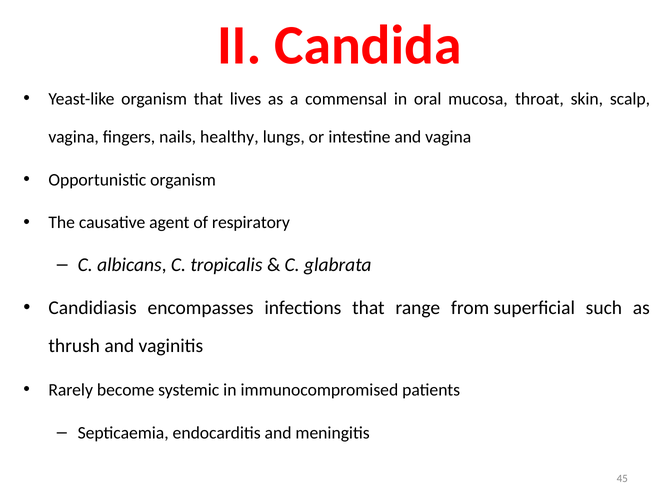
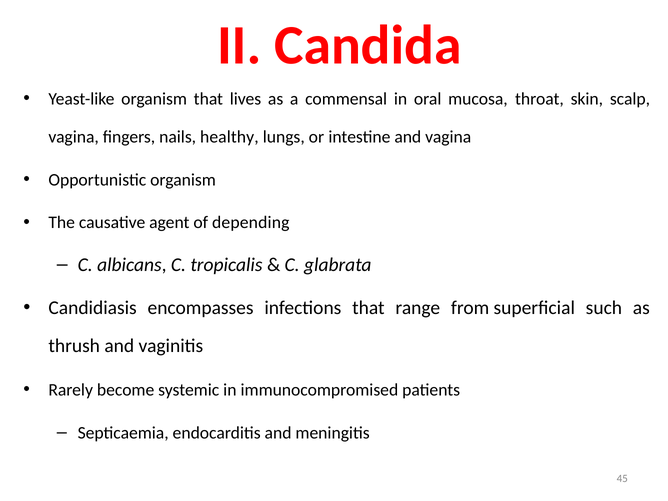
respiratory: respiratory -> depending (251, 223)
